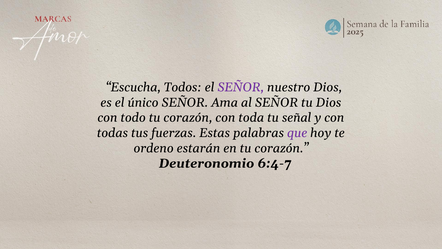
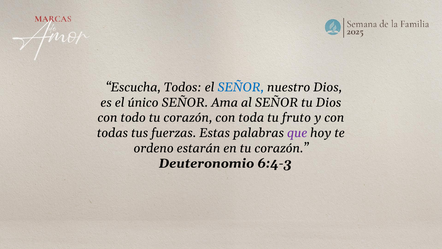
SEÑOR colour: purple -> blue (241, 87)
señal: señal -> fruto (296, 118)
6:4-7: 6:4-7 -> 6:4-3 (274, 163)
